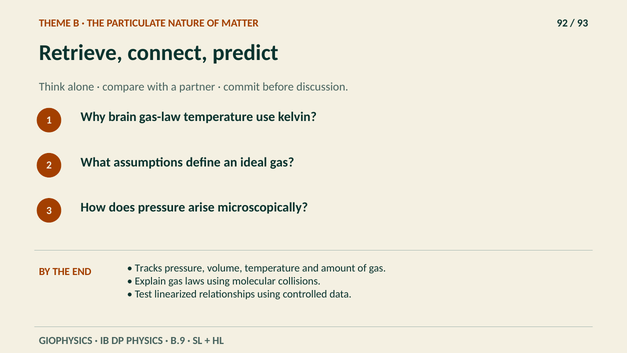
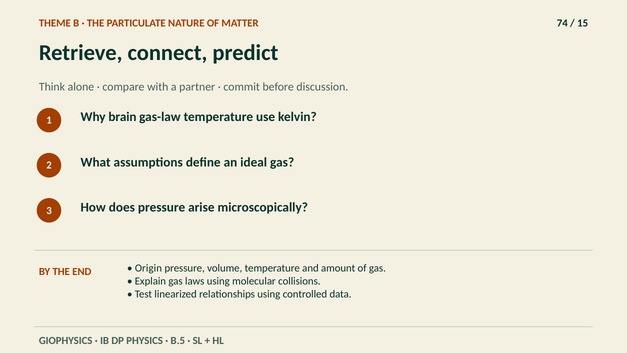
92: 92 -> 74 (562, 23)
93: 93 -> 15 (583, 23)
Tracks: Tracks -> Origin (148, 268)
B.9: B.9 -> B.5 (178, 340)
